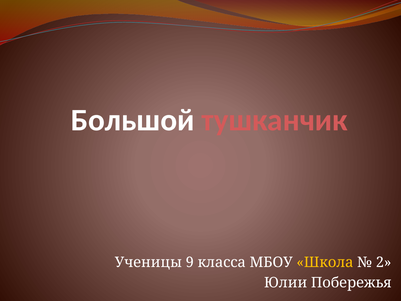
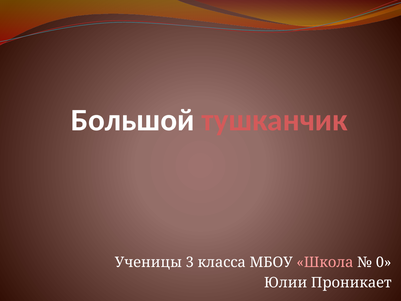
9: 9 -> 3 (190, 262)
Школа colour: yellow -> pink (325, 262)
2: 2 -> 0 (384, 262)
Побережья: Побережья -> Проникает (351, 283)
